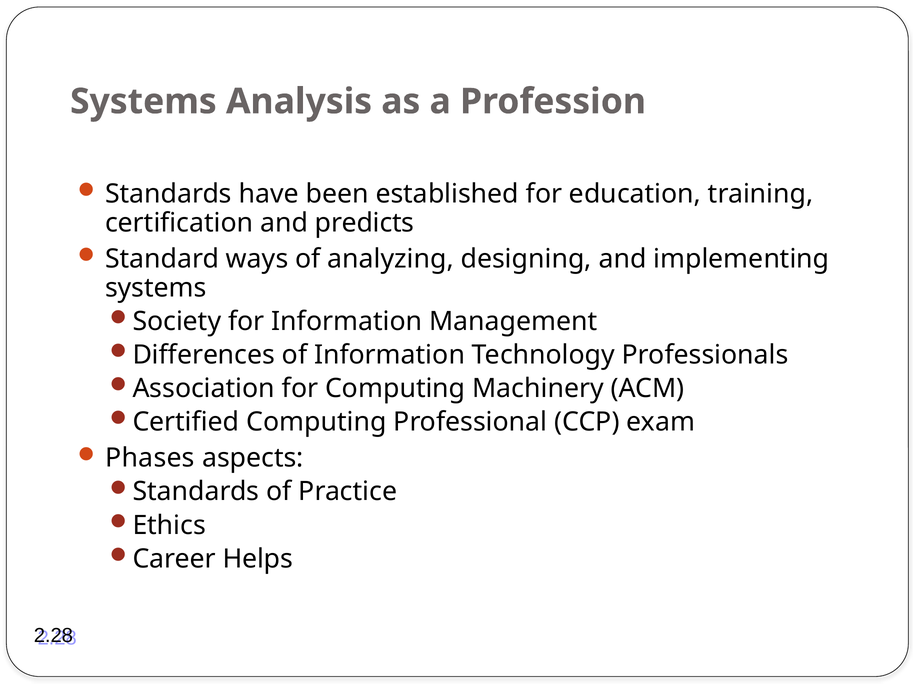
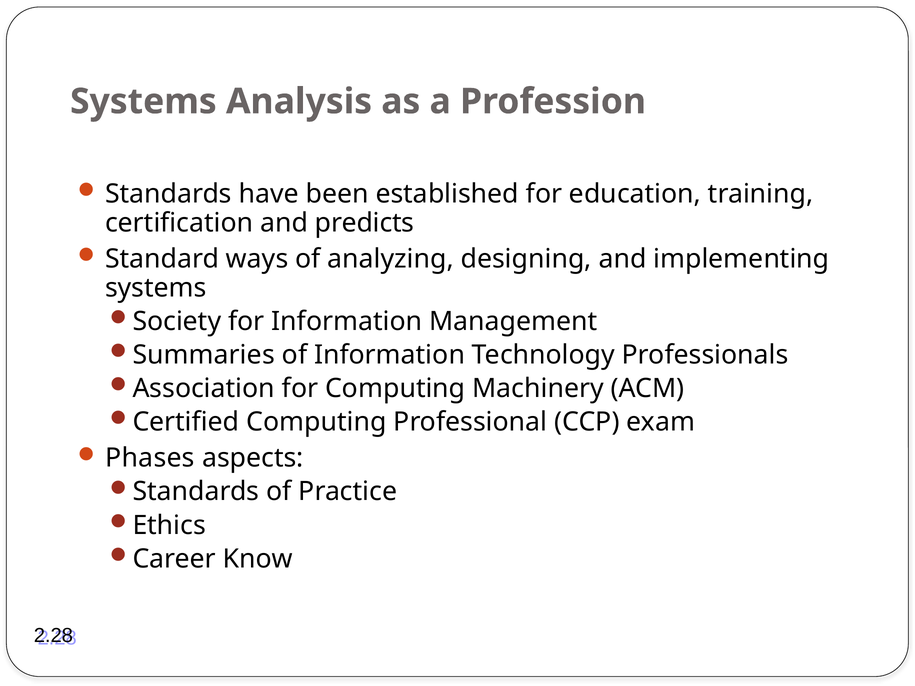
Differences: Differences -> Summaries (204, 355)
Helps: Helps -> Know (258, 559)
